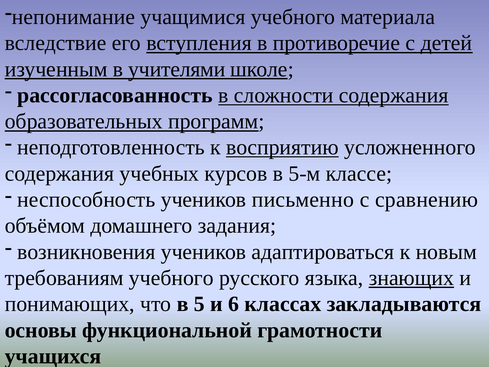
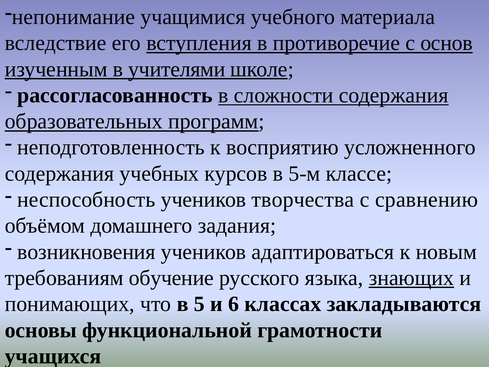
детей: детей -> основ (447, 43)
восприятию underline: present -> none (282, 147)
письменно: письменно -> творчества (303, 200)
требованиям учебного: учебного -> обучение (171, 278)
